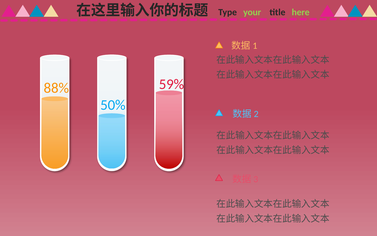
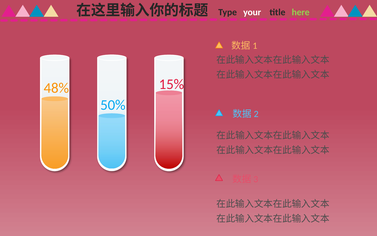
your colour: light green -> white (252, 12)
59%: 59% -> 15% (171, 84)
88%: 88% -> 48% (56, 88)
